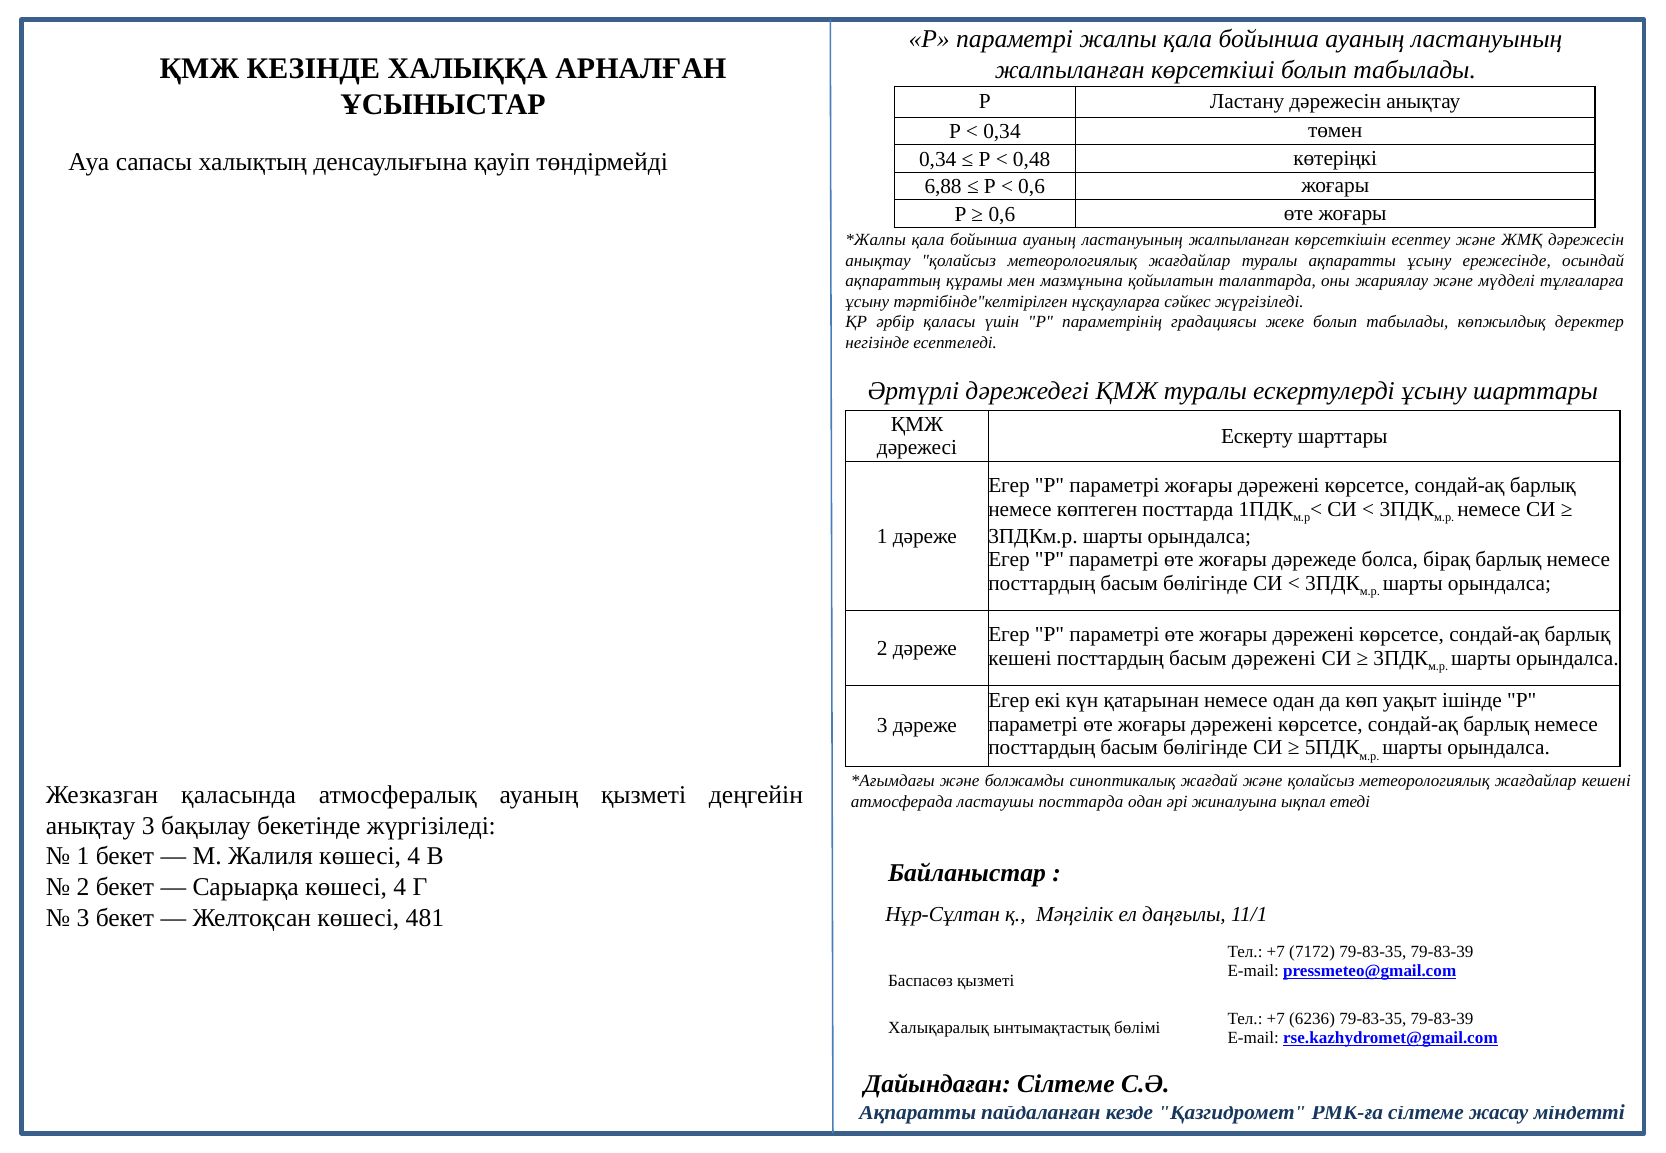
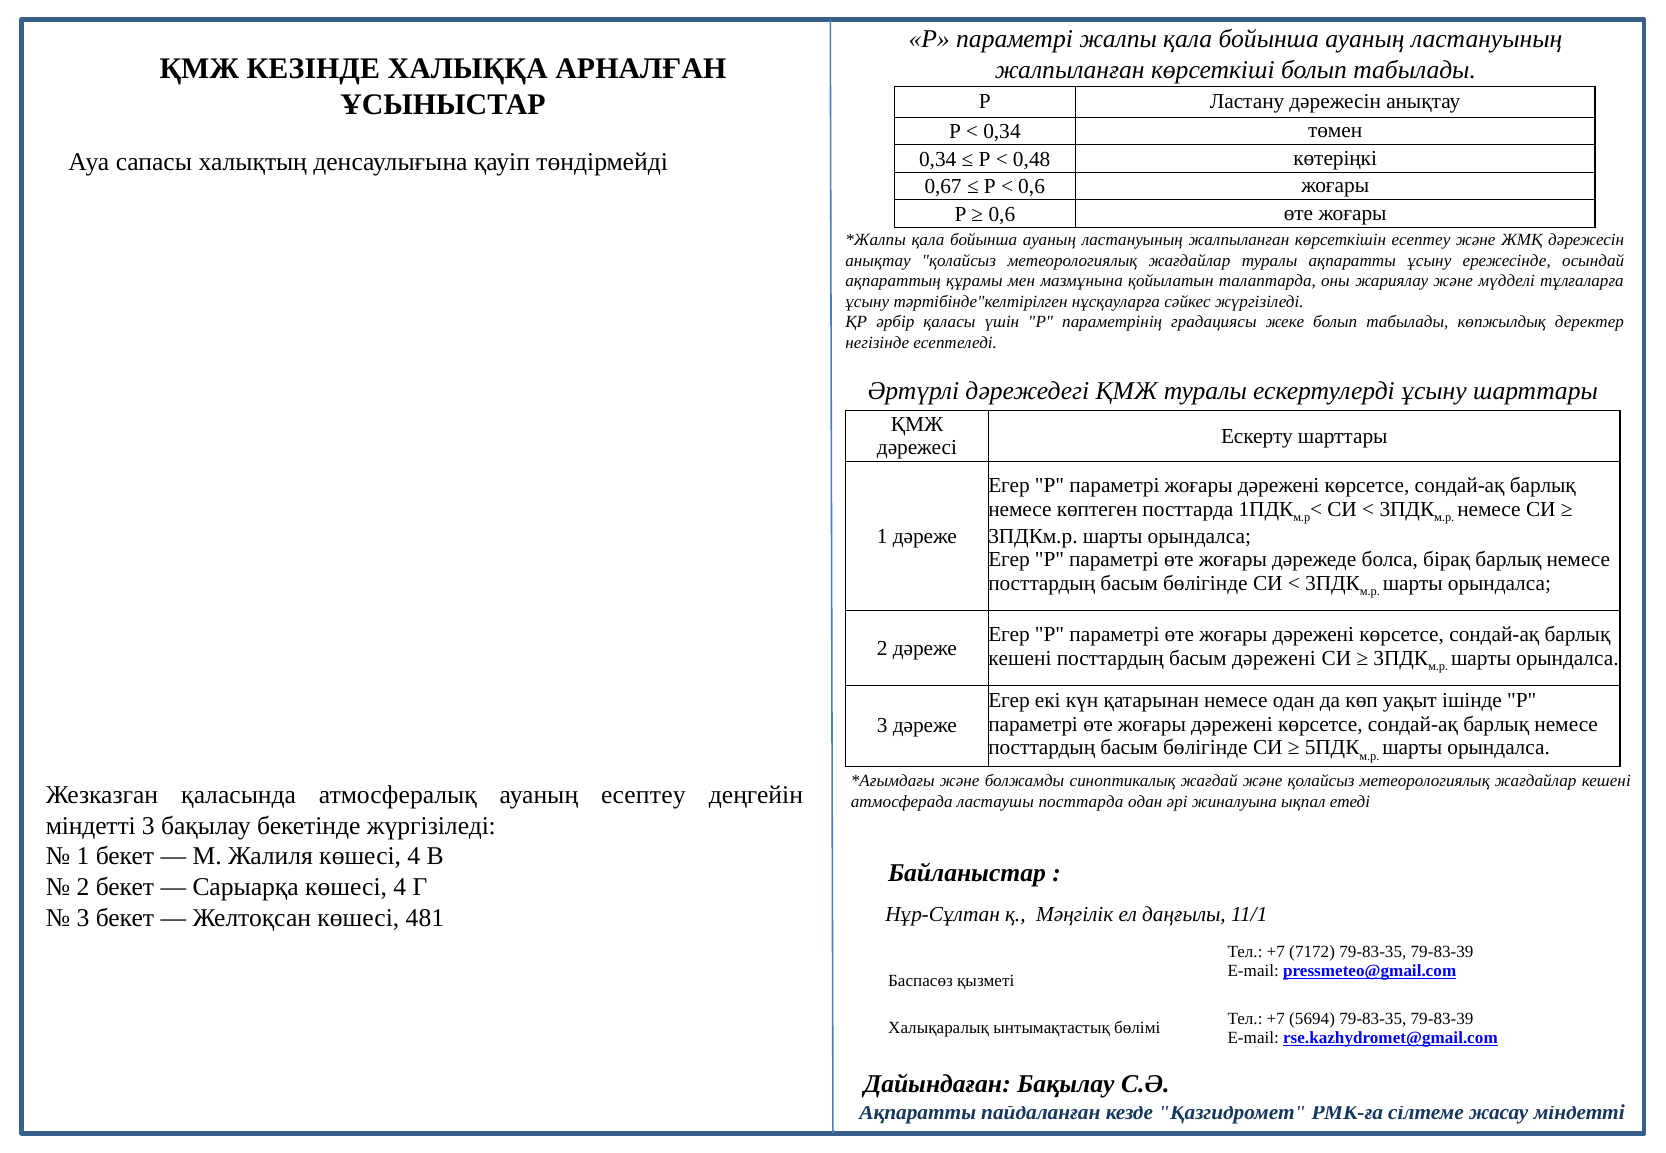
6,88: 6,88 -> 0,67 (943, 187)
ауаның қызметі: қызметі -> есептеу (643, 795)
анықтау: анықтау -> міндетті (91, 826)
6236: 6236 -> 5694 (1312, 1019)
Дайындаған Сілтеме: Сілтеме -> Бақылау (1066, 1084)
